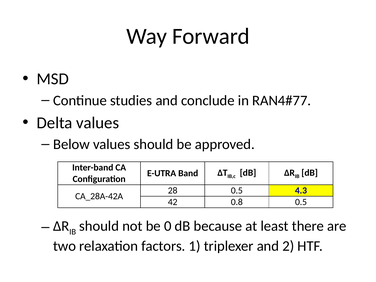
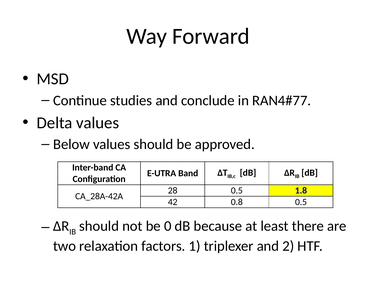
4.3: 4.3 -> 1.8 (301, 191)
